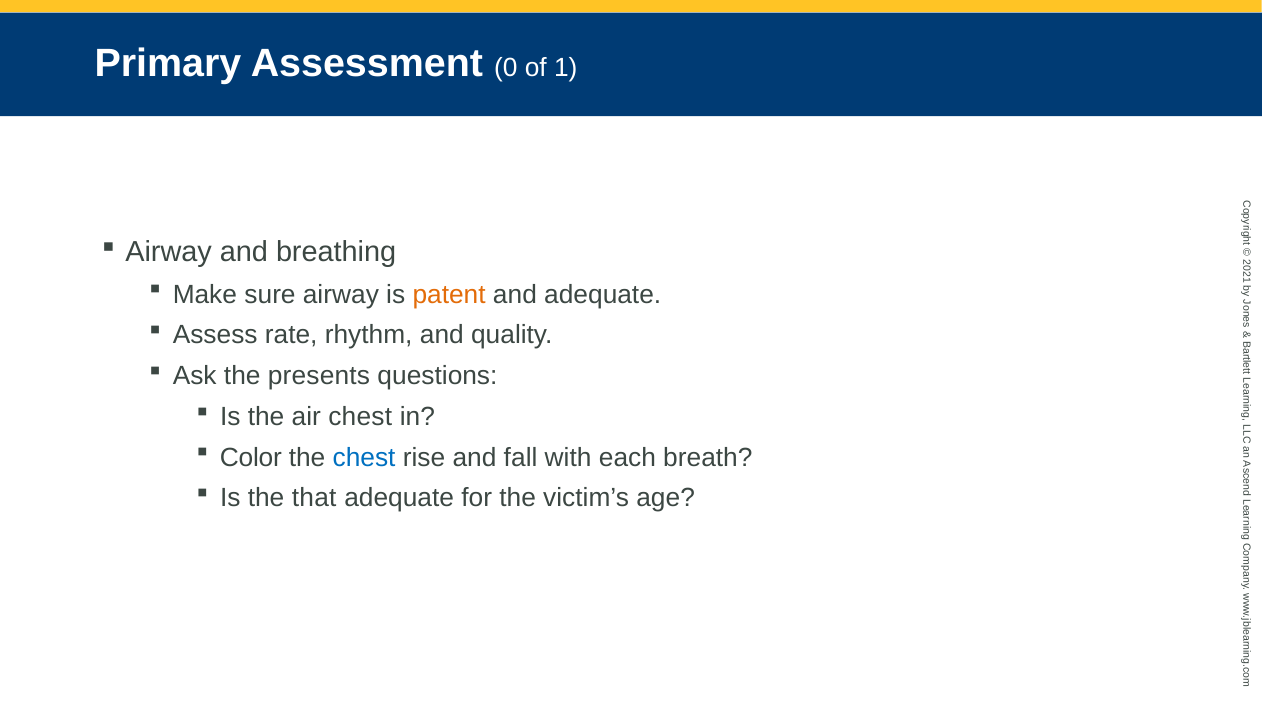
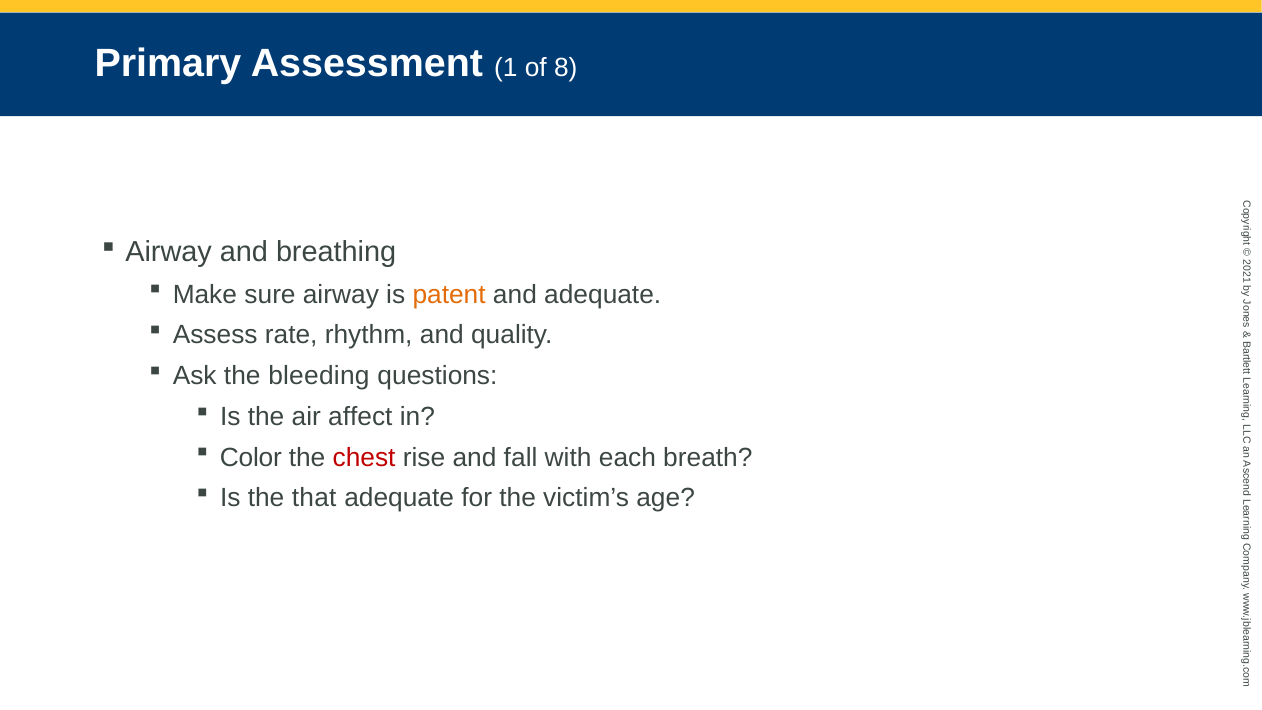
Assessment 0: 0 -> 1 (506, 68)
of 1: 1 -> 8 (566, 68)
presents: presents -> bleeding (319, 376)
air chest: chest -> affect (360, 417)
chest colour: blue -> red (364, 457)
